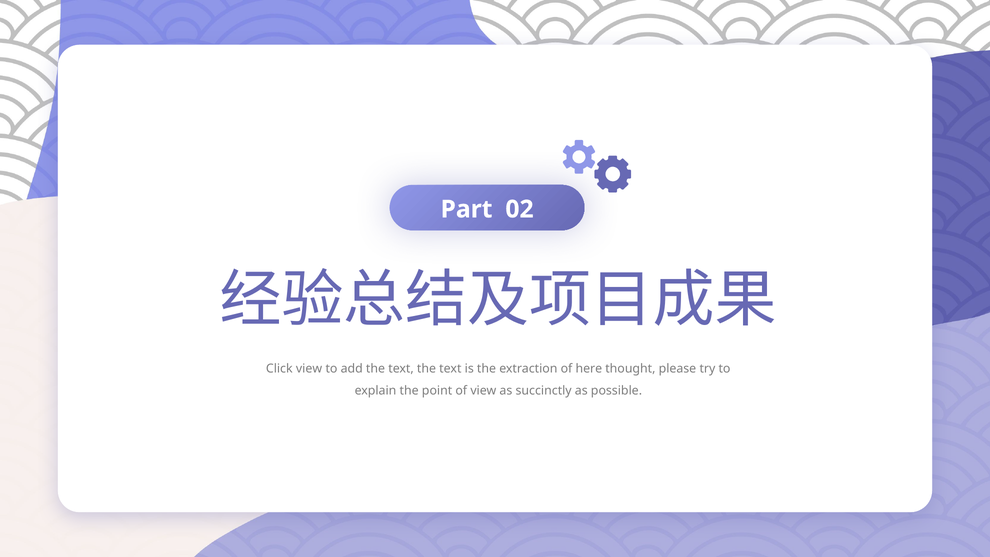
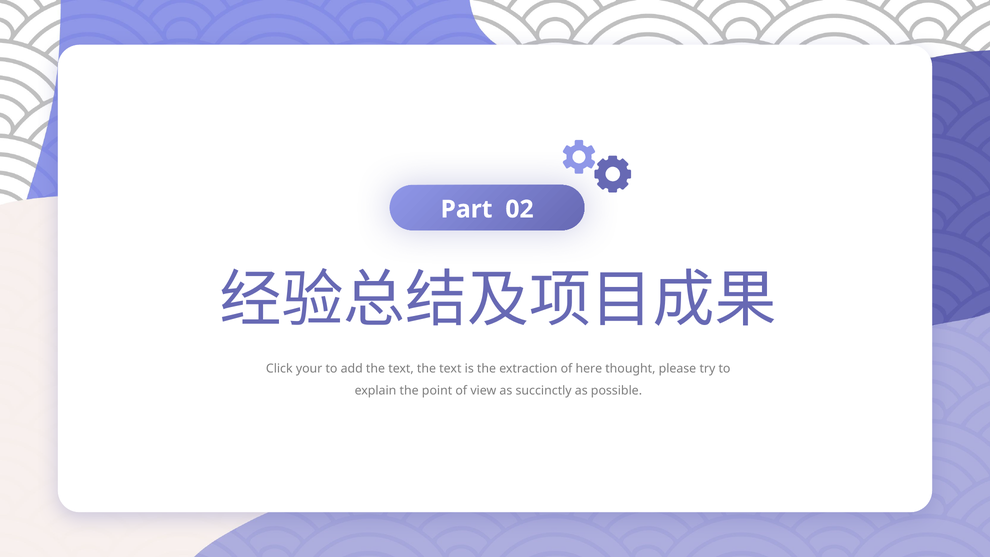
Click view: view -> your (309, 369)
